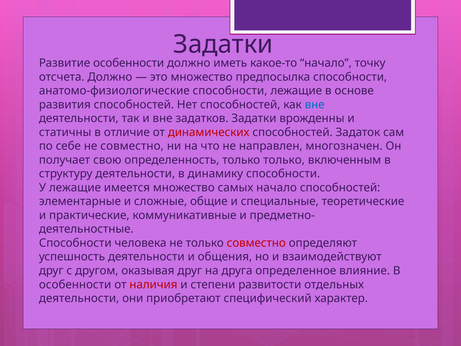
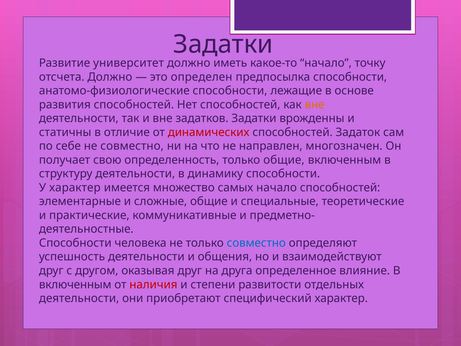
Развитие особенности: особенности -> университет (129, 63)
это множество: множество -> определен (202, 77)
вне colour: blue -> orange (315, 105)
только только: только -> общие (284, 160)
У лежащие: лежащие -> характер (75, 188)
совместно colour: red -> blue (256, 243)
особенности: особенности -> включенным (75, 284)
